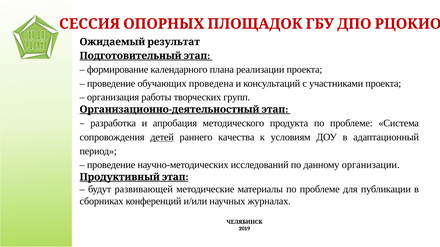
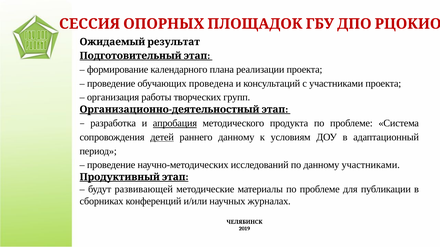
апробация underline: none -> present (175, 124)
раннего качества: качества -> данному (236, 137)
данному организации: организации -> участниками (371, 165)
